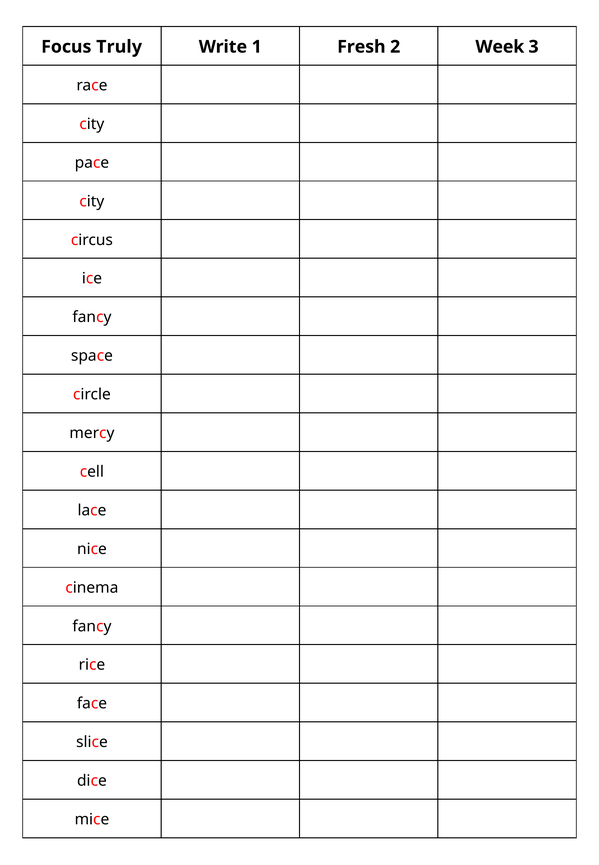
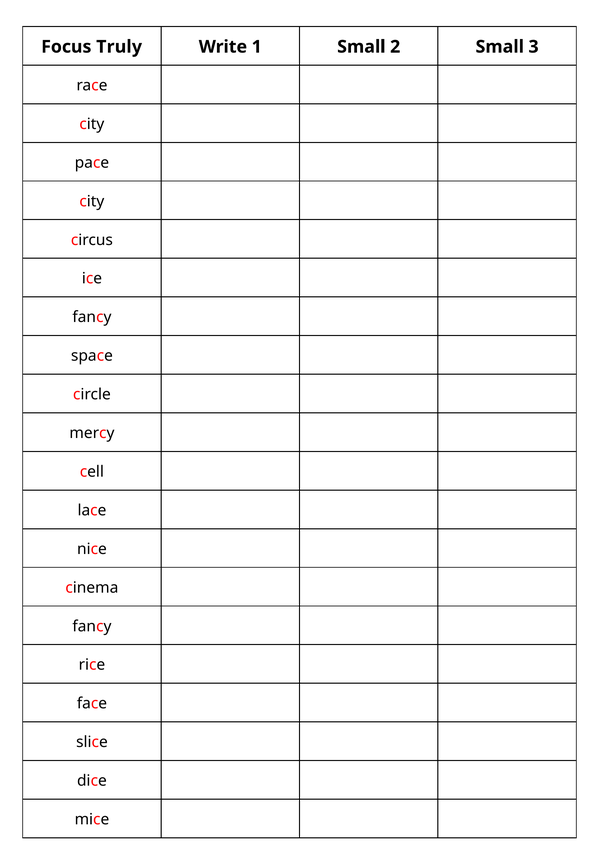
1 Fresh: Fresh -> Small (361, 47)
2 Week: Week -> Small (500, 47)
